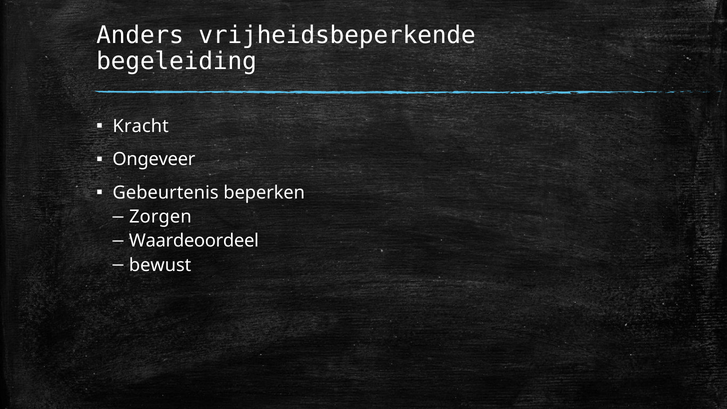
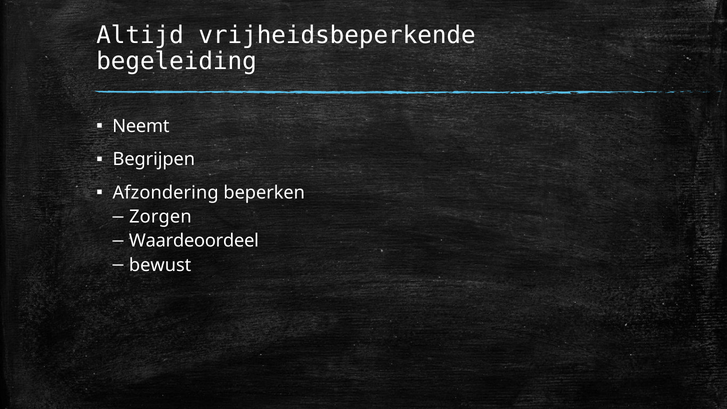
Anders: Anders -> Altijd (140, 35)
Kracht: Kracht -> Neemt (141, 126)
Ongeveer: Ongeveer -> Begrijpen (154, 159)
Gebeurtenis: Gebeurtenis -> Afzondering (166, 193)
